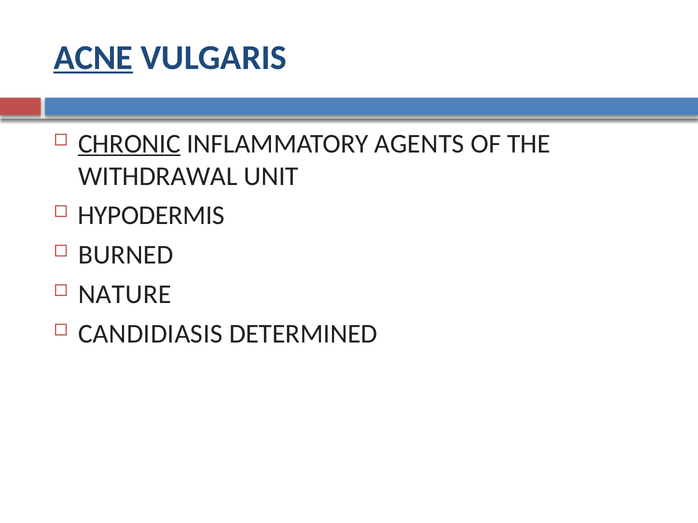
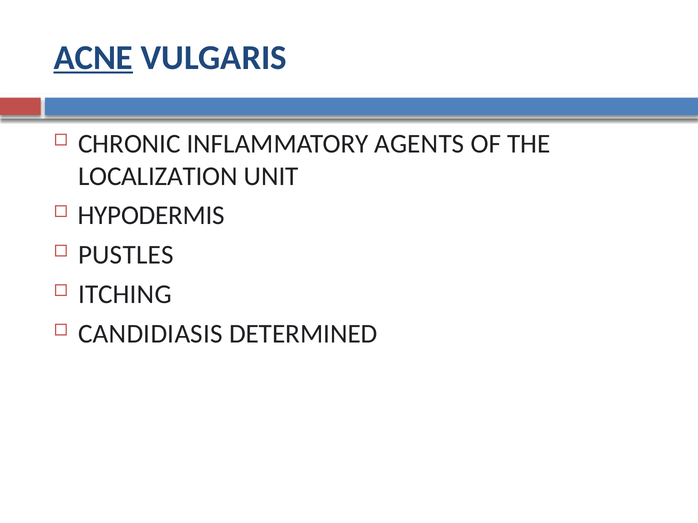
CHRONIC underline: present -> none (129, 144)
WITHDRAWAL: WITHDRAWAL -> LOCALIZATION (158, 176)
BURNED: BURNED -> PUSTLES (126, 255)
NATURE: NATURE -> ITCHING (125, 295)
